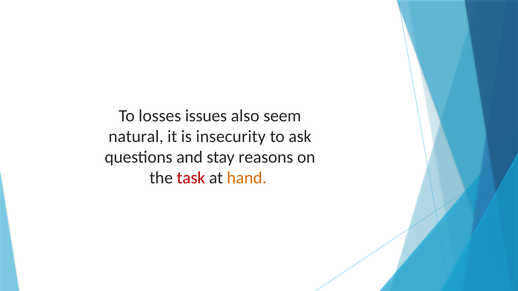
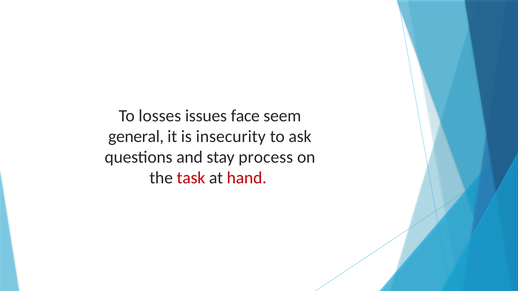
also: also -> face (245, 116)
natural: natural -> general (136, 137)
reasons: reasons -> process (266, 157)
hand colour: orange -> red (247, 178)
